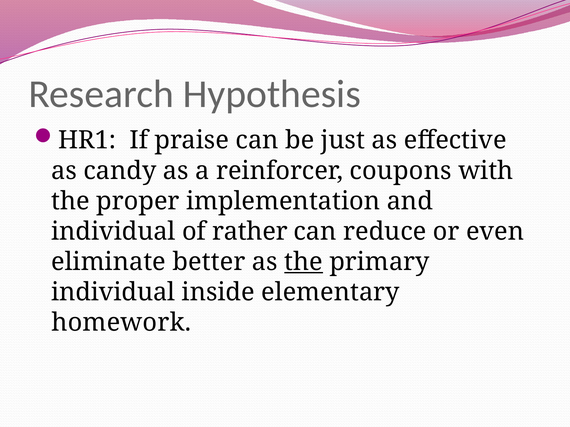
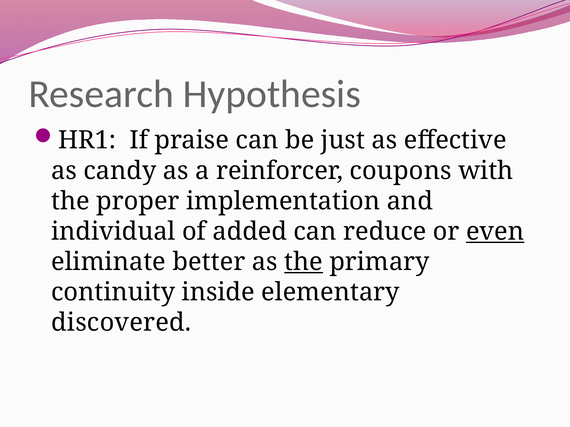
rather: rather -> added (250, 232)
even underline: none -> present (495, 232)
individual: individual -> continuity (113, 293)
homework: homework -> discovered (121, 323)
